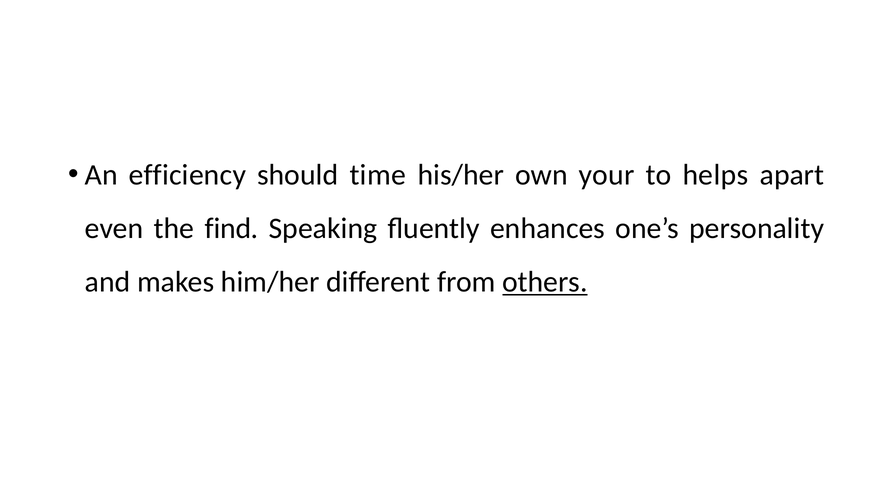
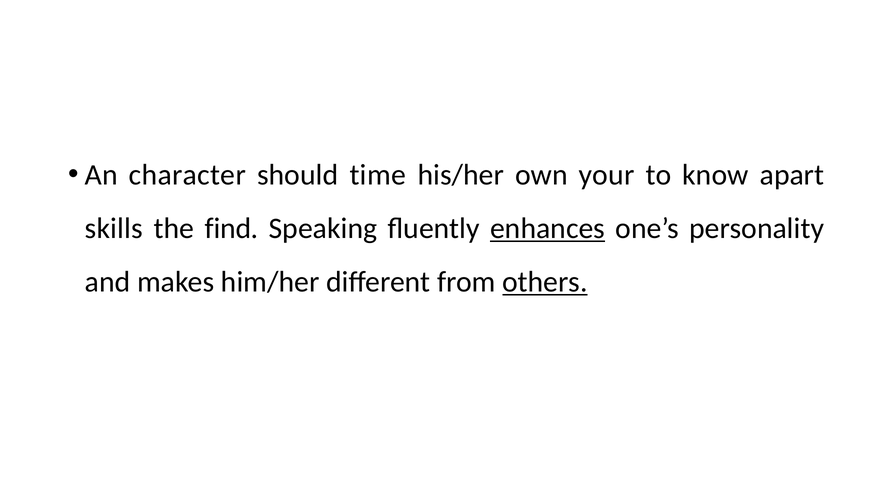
efficiency: efficiency -> character (187, 175)
helps: helps -> know (715, 175)
even: even -> skills (114, 229)
enhances underline: none -> present (548, 229)
